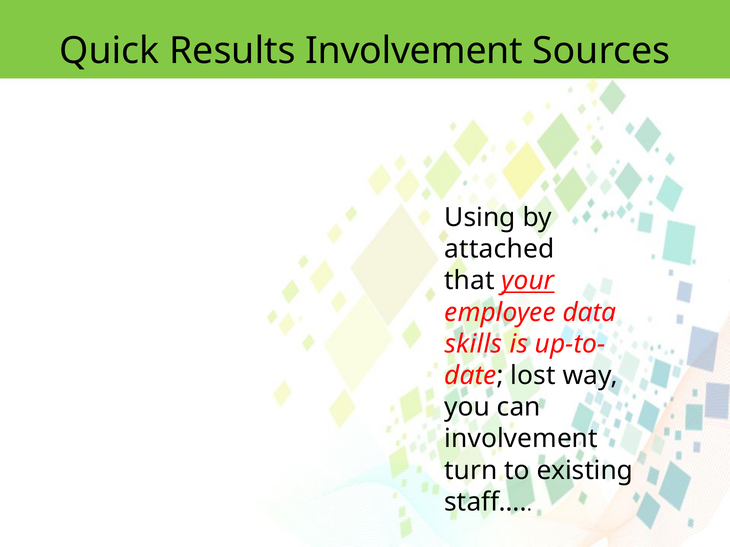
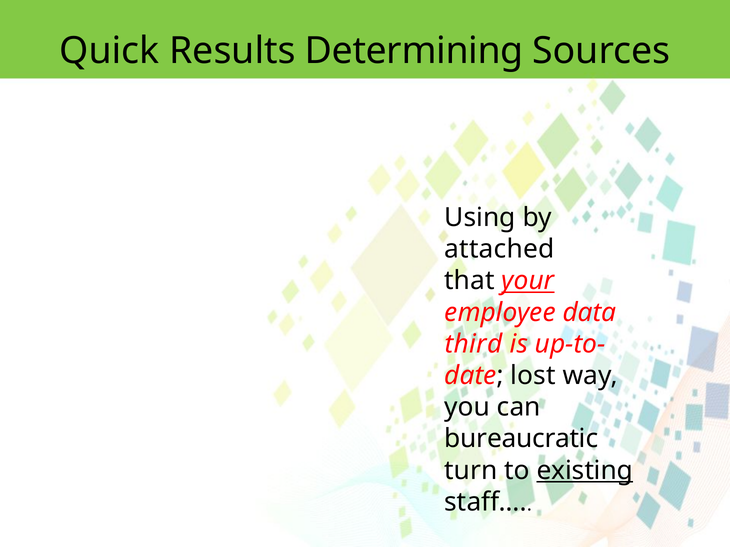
Results Involvement: Involvement -> Determining (414, 51)
skills: skills -> third (474, 344)
involvement: involvement -> bureaucratic (521, 439)
existing underline: none -> present (585, 471)
